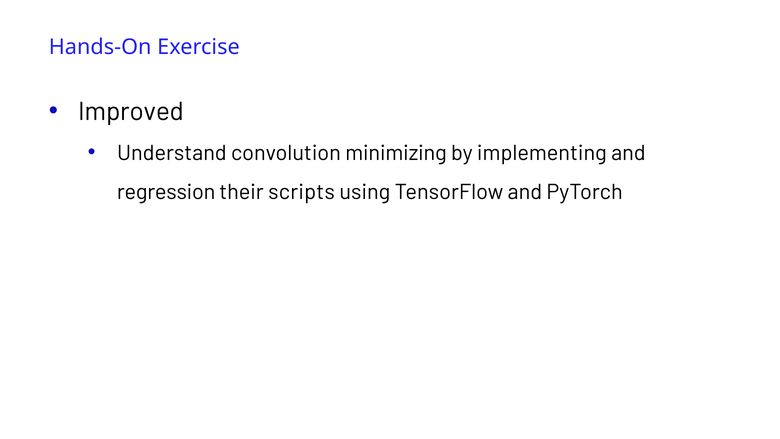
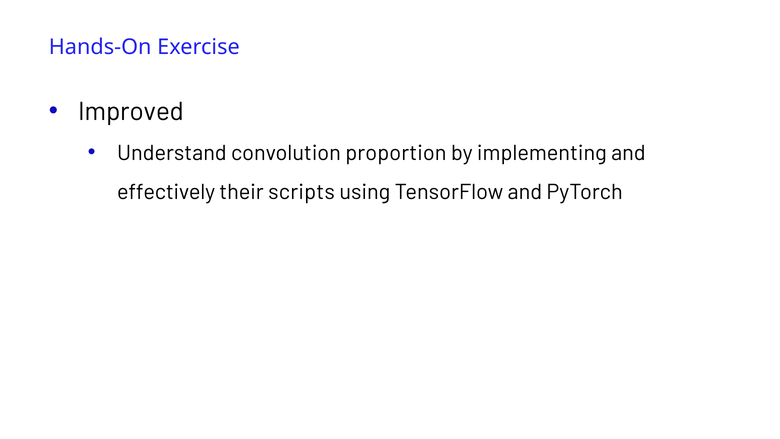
minimizing: minimizing -> proportion (396, 153)
regression: regression -> effectively (166, 192)
